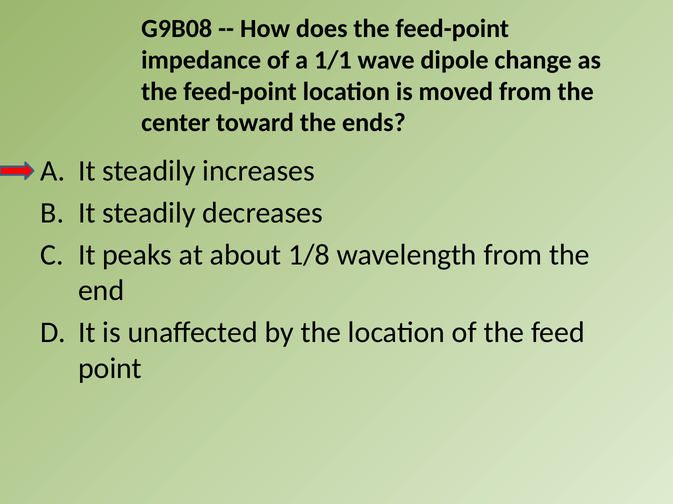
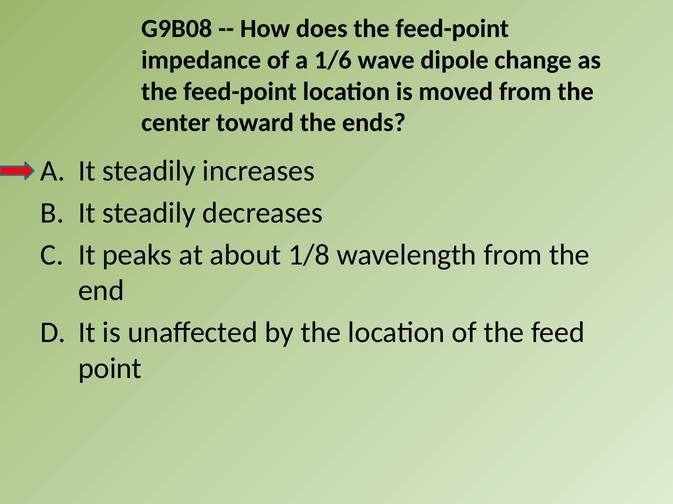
1/1: 1/1 -> 1/6 (333, 60)
